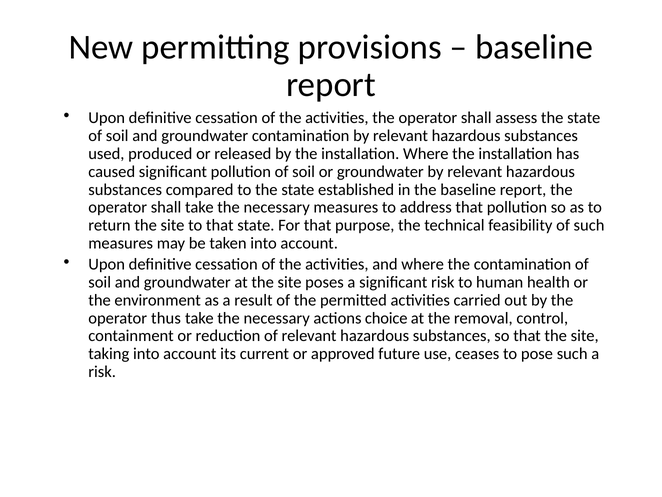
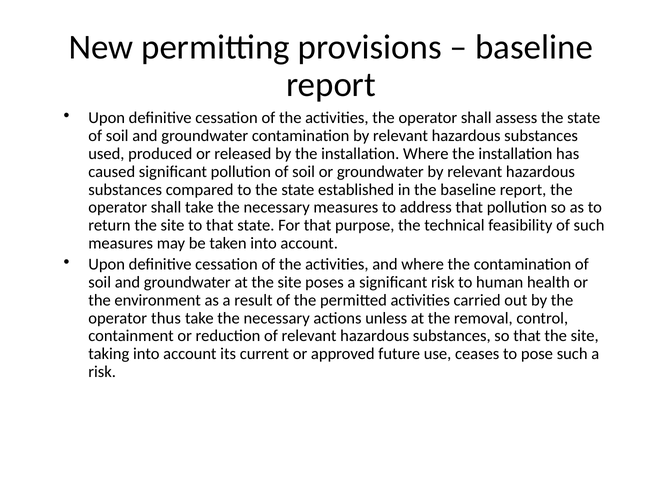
choice: choice -> unless (386, 318)
